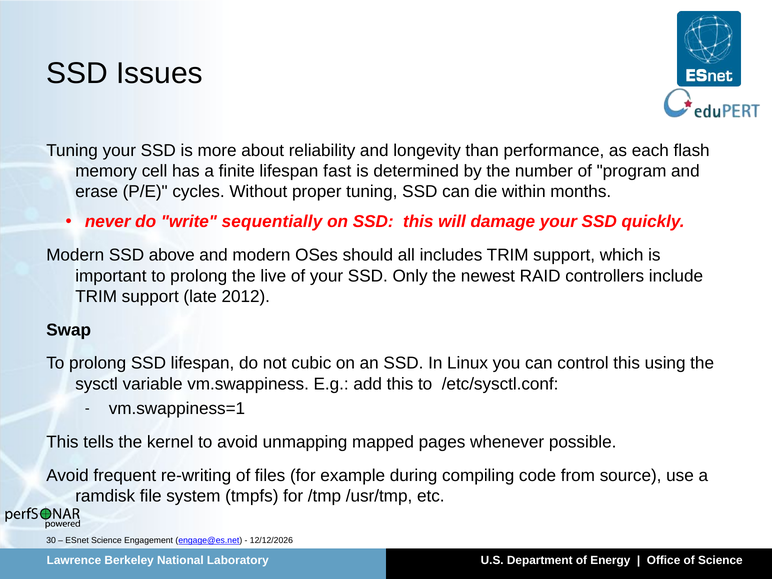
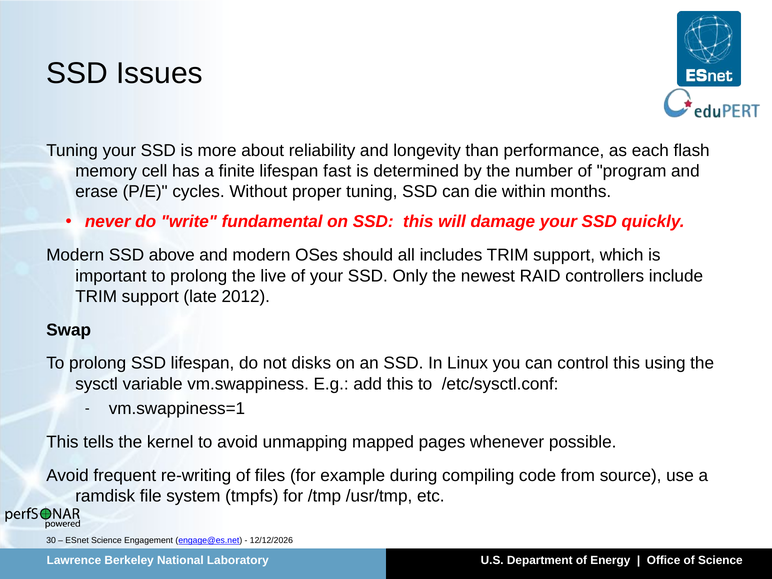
sequentially: sequentially -> fundamental (272, 222)
cubic: cubic -> disks (311, 363)
